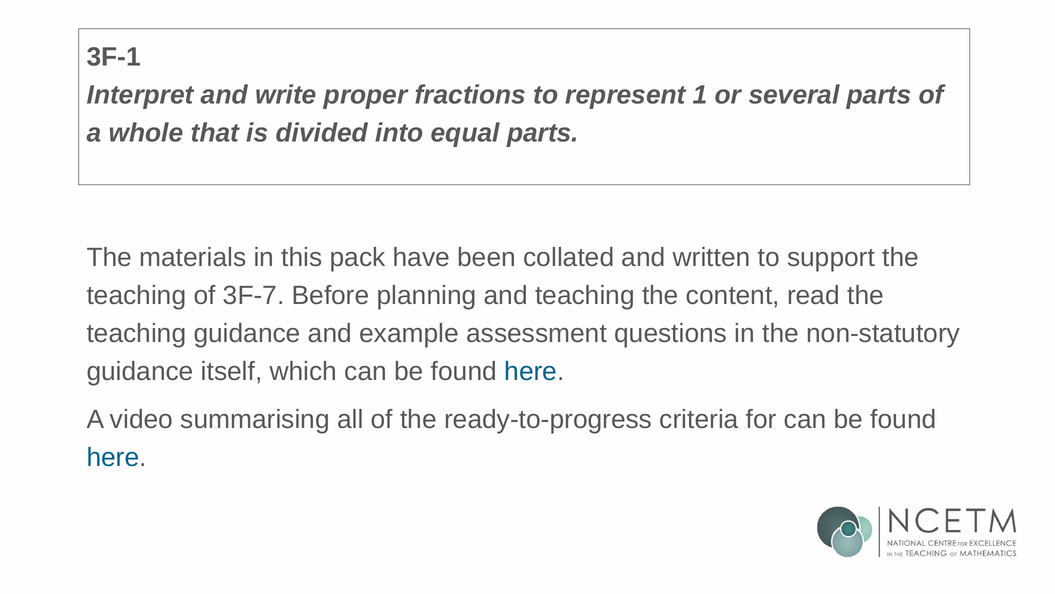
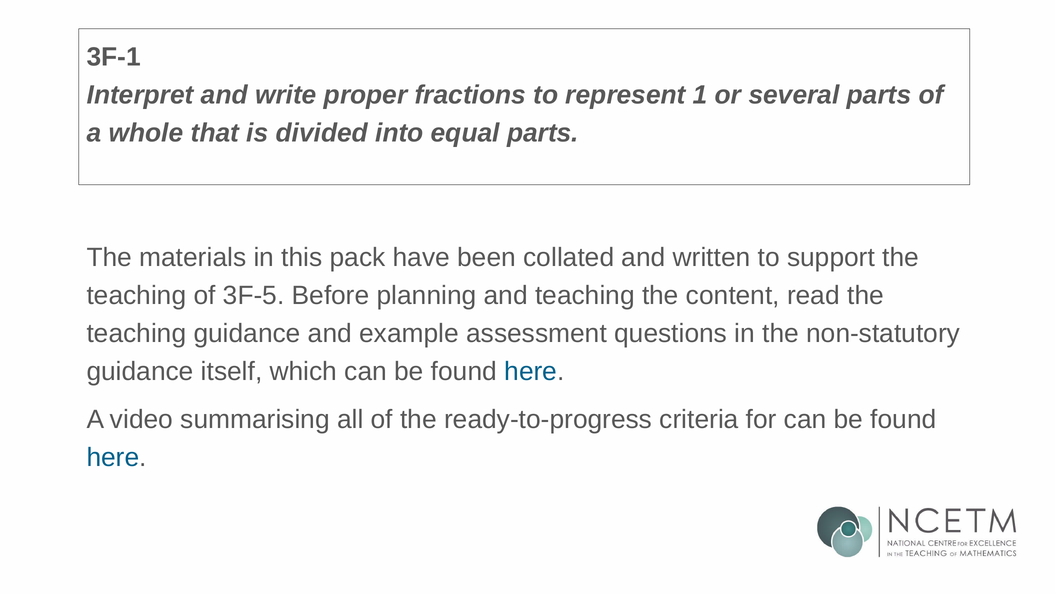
3F-7: 3F-7 -> 3F-5 (254, 295)
